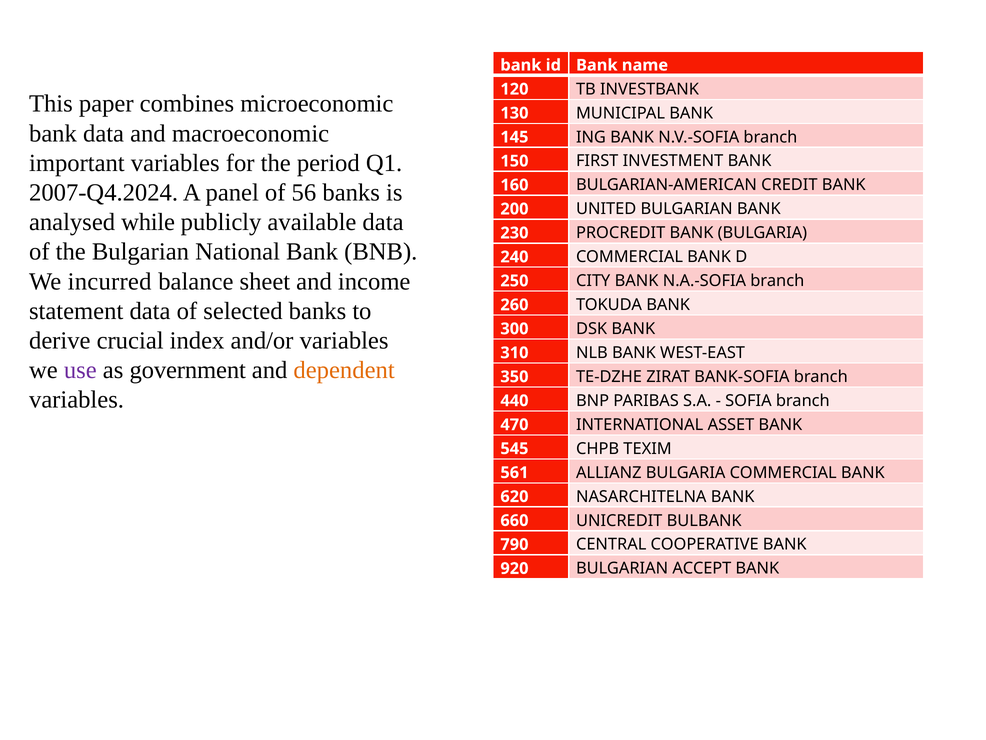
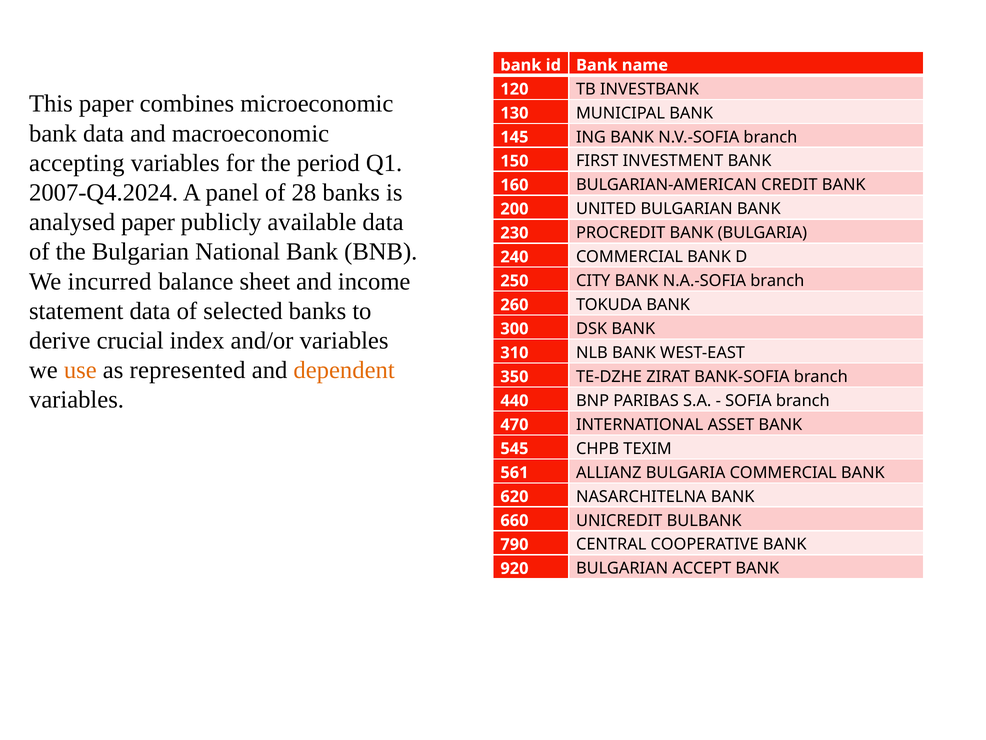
important: important -> accepting (77, 163)
56: 56 -> 28 (304, 193)
analysed while: while -> paper (148, 222)
use colour: purple -> orange (80, 370)
government: government -> represented (188, 370)
